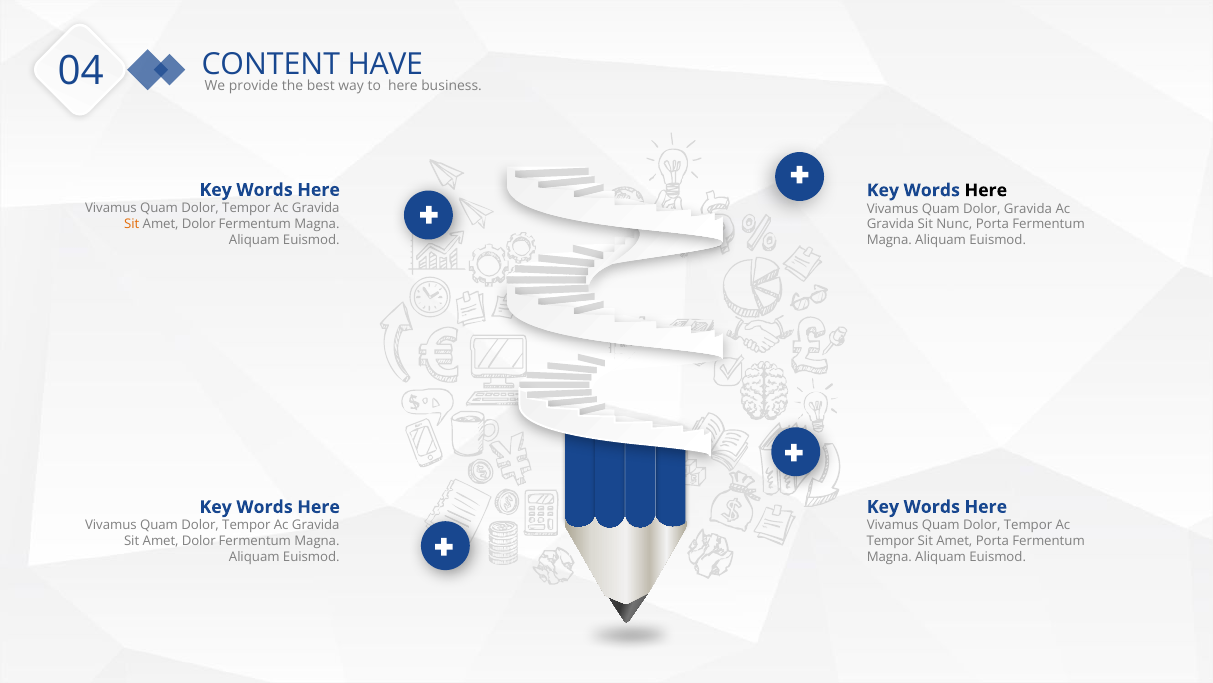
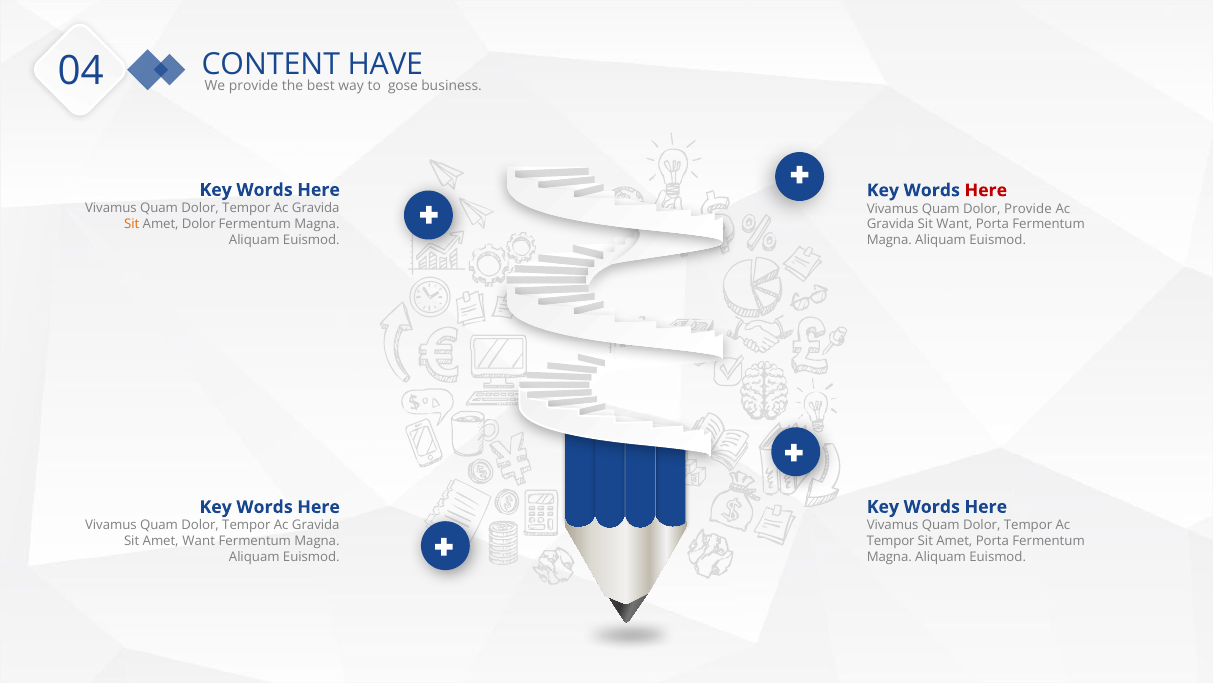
to here: here -> gose (403, 86)
Here colour: black -> red (986, 190)
Dolor Gravida: Gravida -> Provide (1028, 208)
Sit Nunc: Nunc -> Want (954, 224)
Dolor: Dolor -> Want (199, 541)
